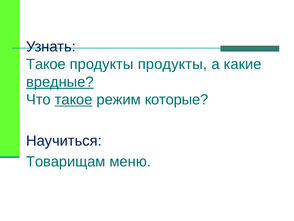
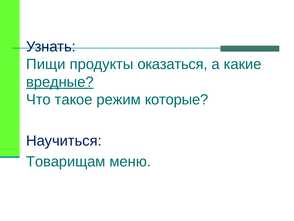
Такое: Такое -> Пищи (46, 64)
продукты продукты: продукты -> оказаться (173, 64)
такое underline: present -> none (74, 99)
